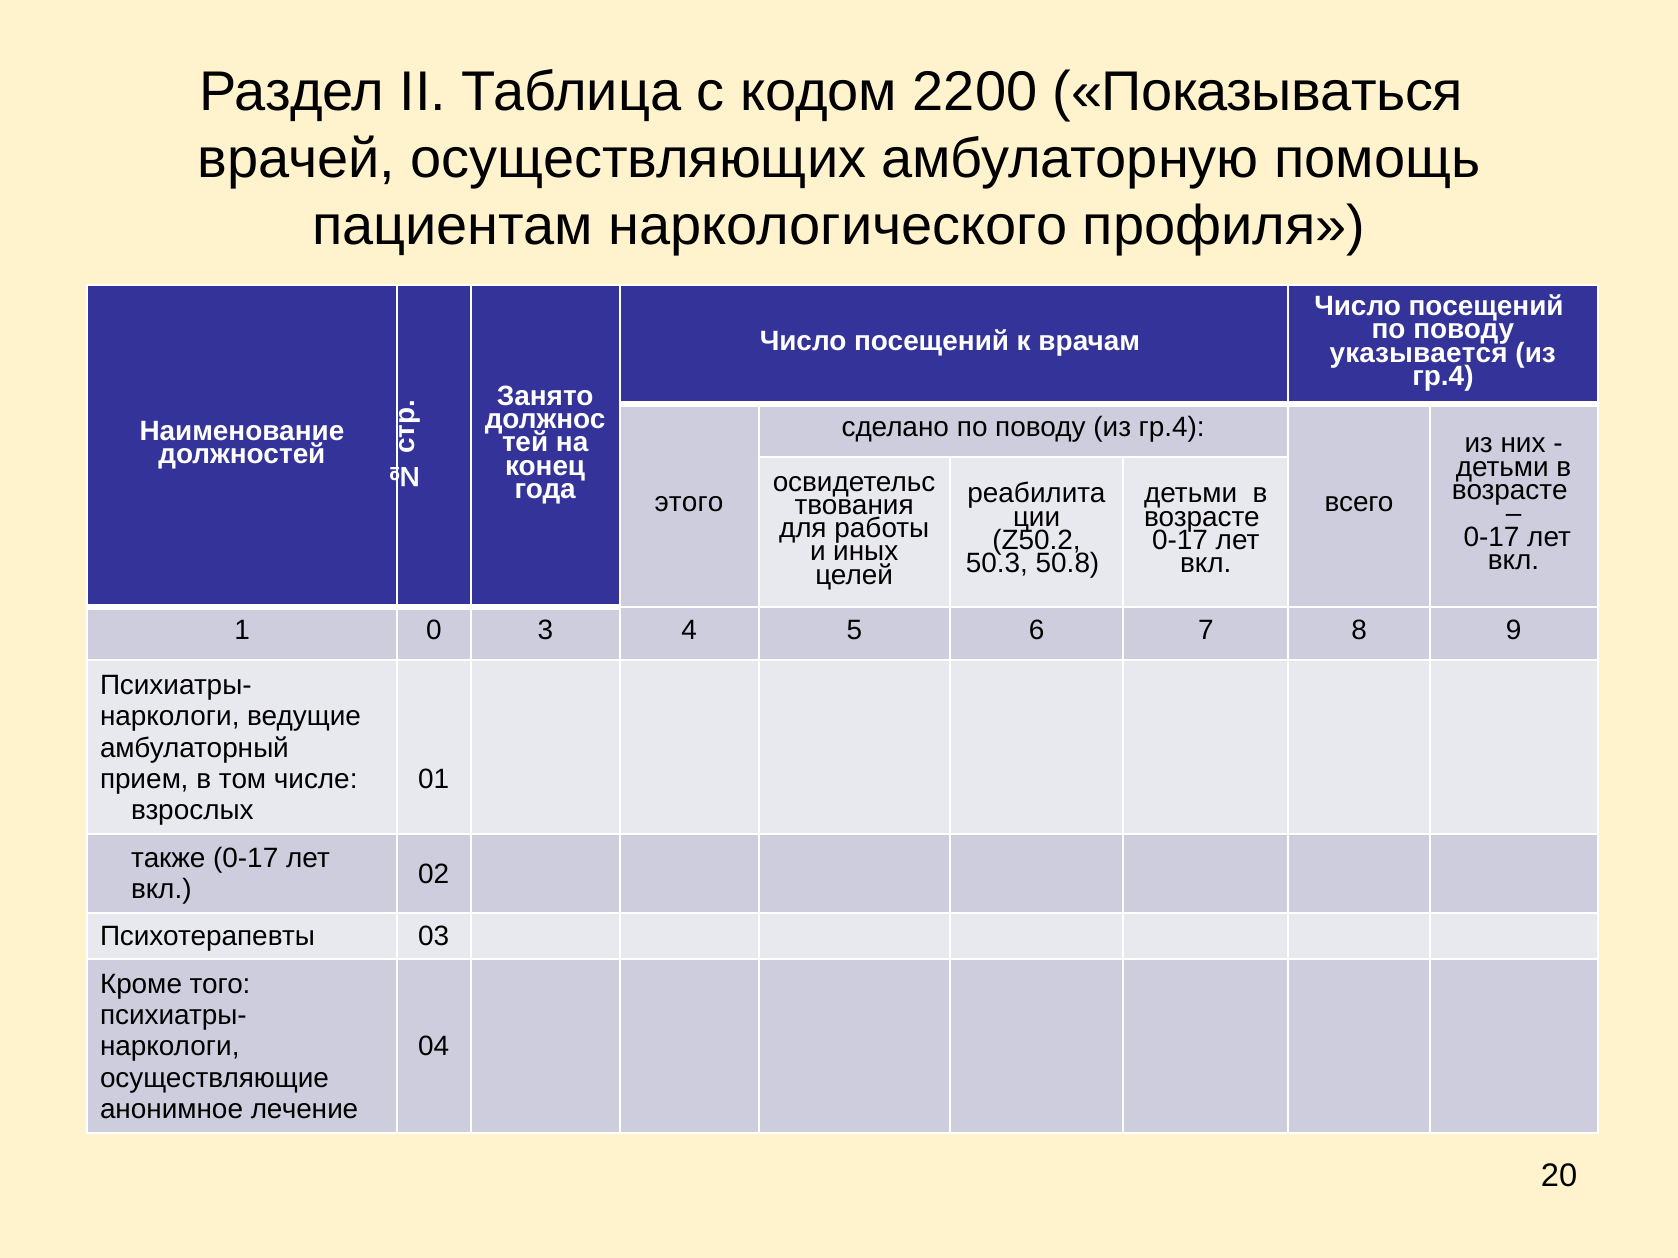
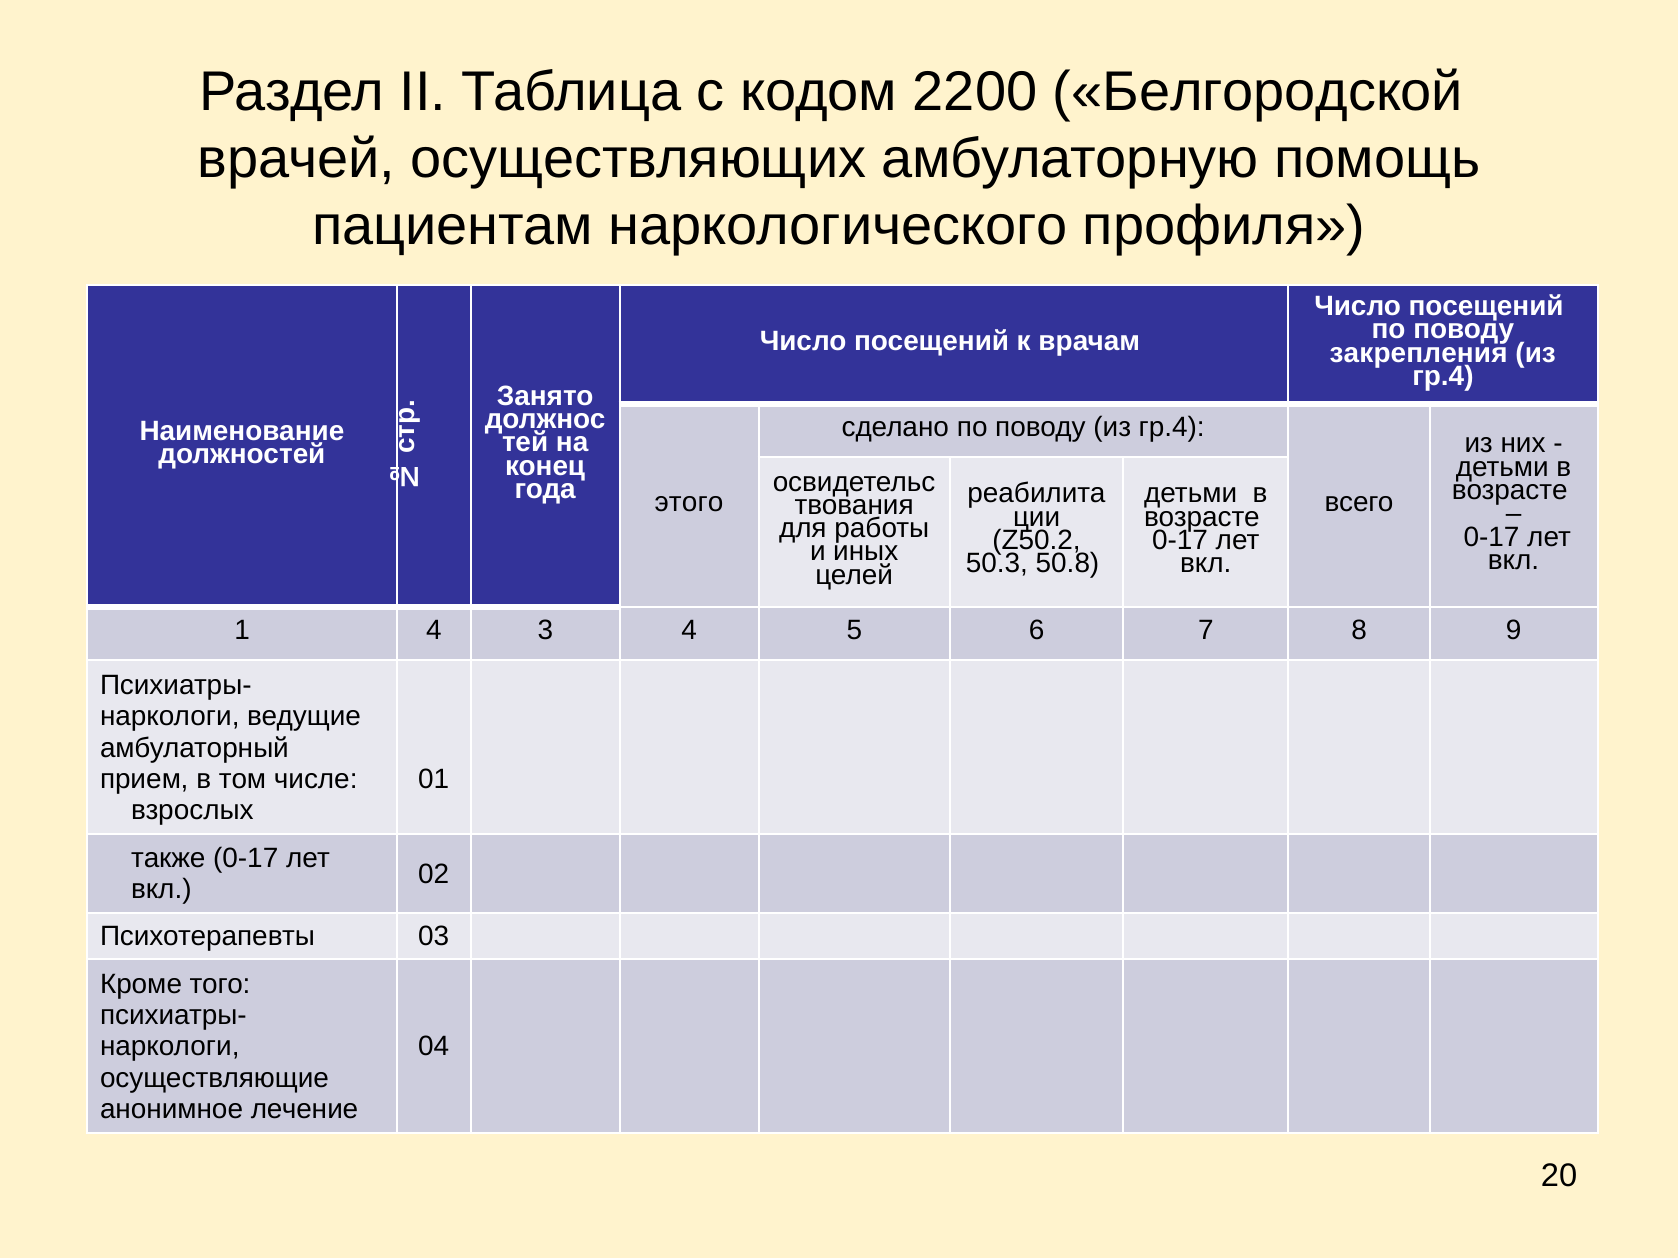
Показываться: Показываться -> Белгородской (1258, 92)
указывается: указывается -> закрепления (1419, 353)
1 0: 0 -> 4 (434, 630)
